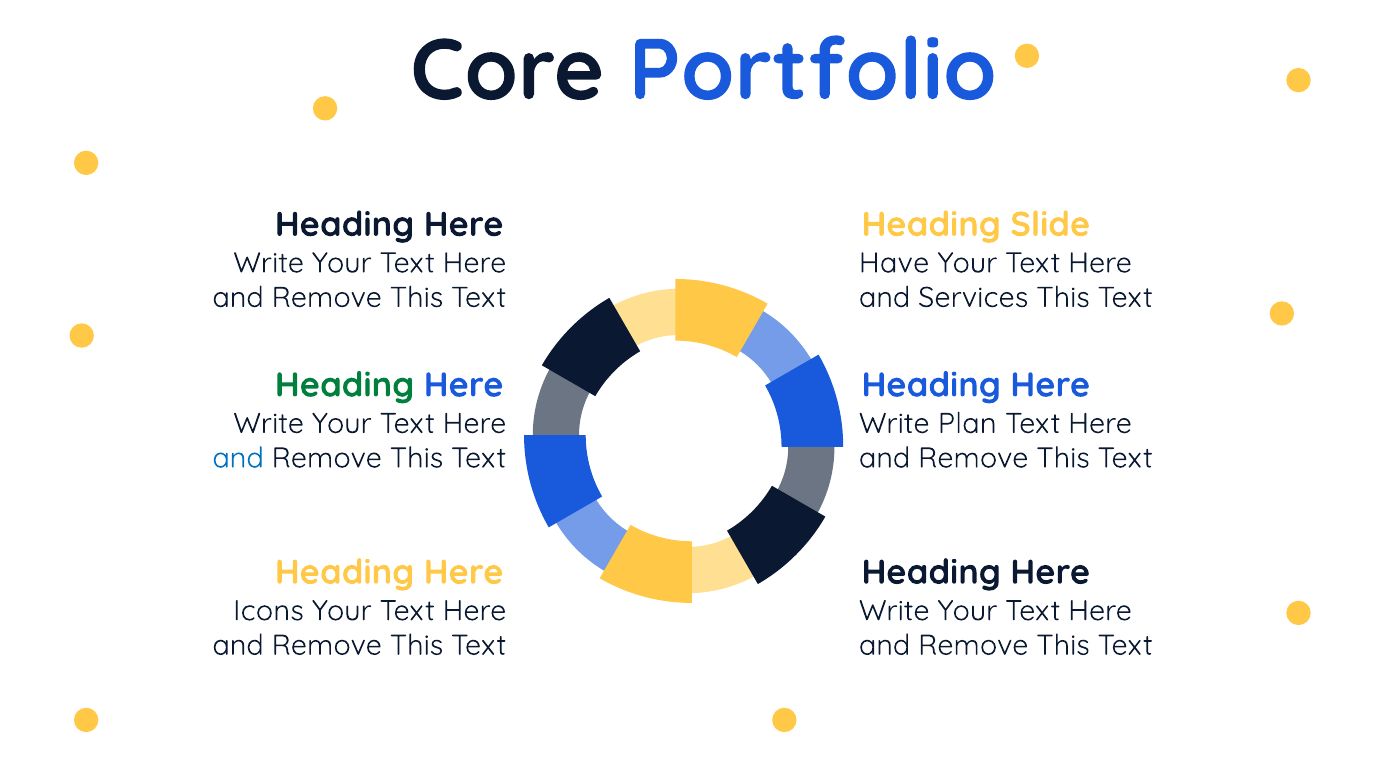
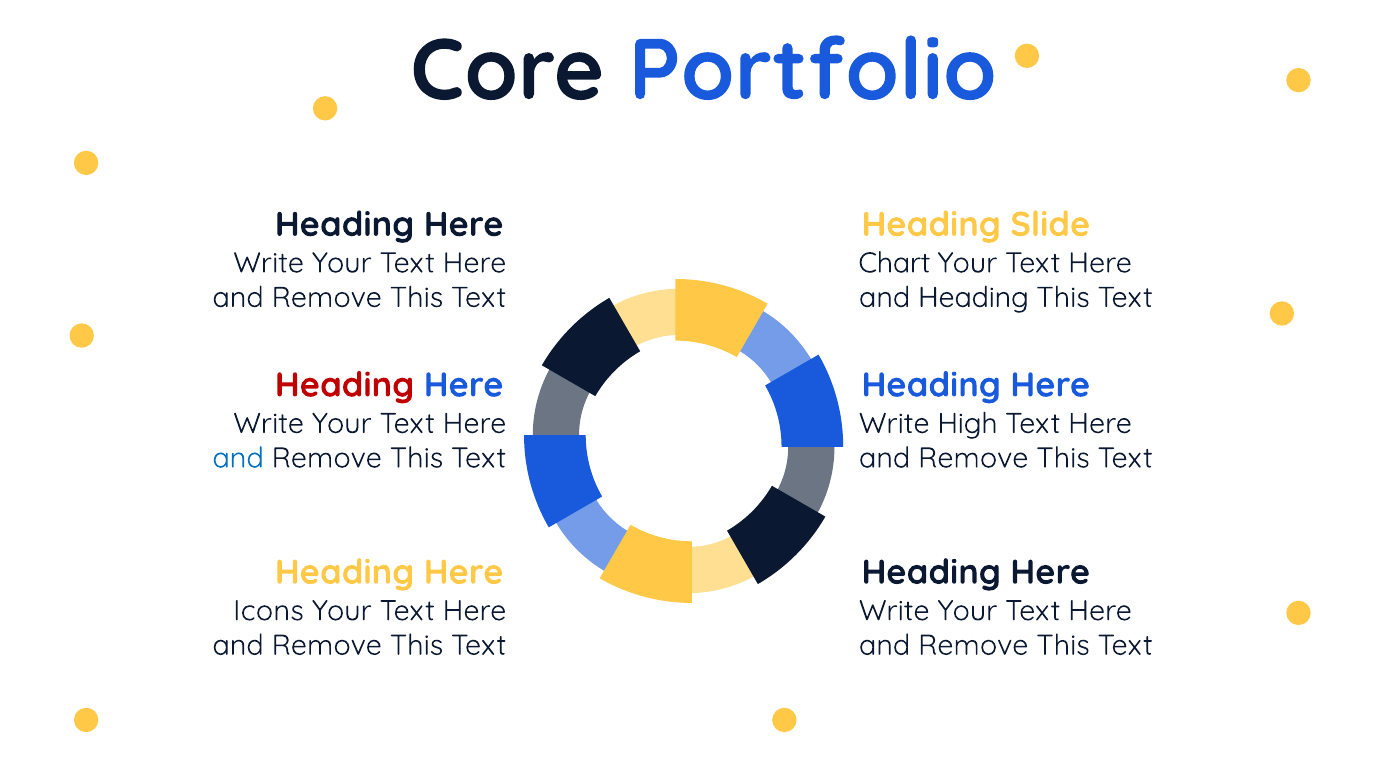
Have: Have -> Chart (894, 263)
and Services: Services -> Heading (973, 298)
Heading colour: green -> red (345, 385)
Plan: Plan -> High (968, 424)
